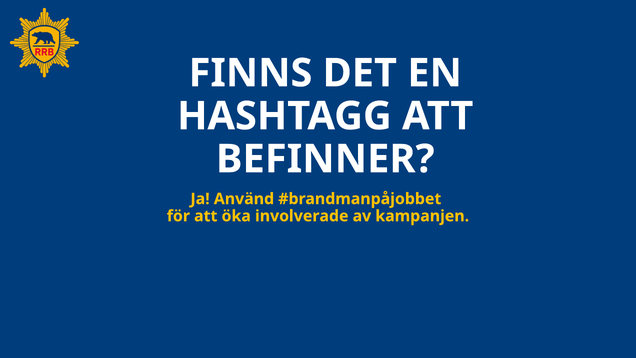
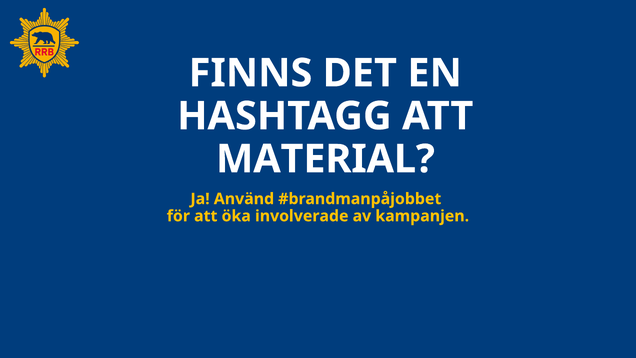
BEFINNER: BEFINNER -> MATERIAL (325, 159)
